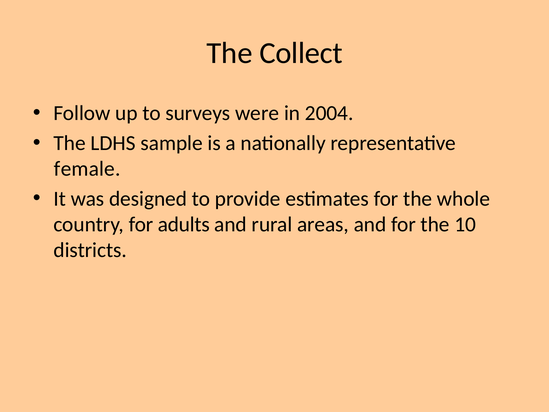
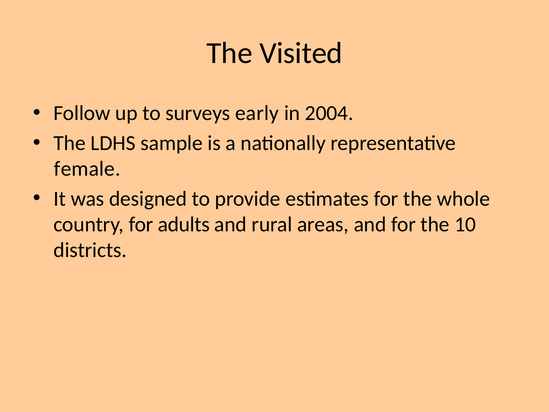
Collect: Collect -> Visited (301, 53)
were: were -> early (257, 113)
